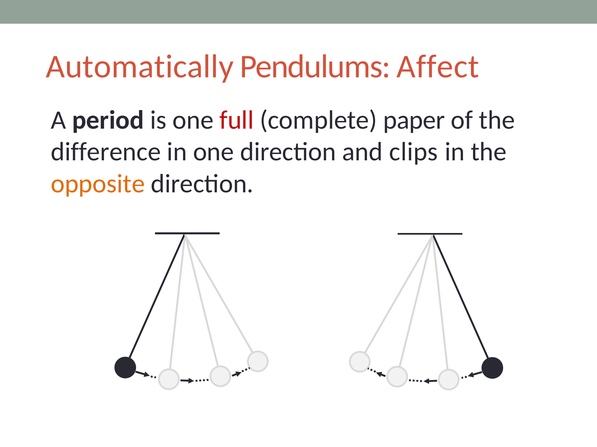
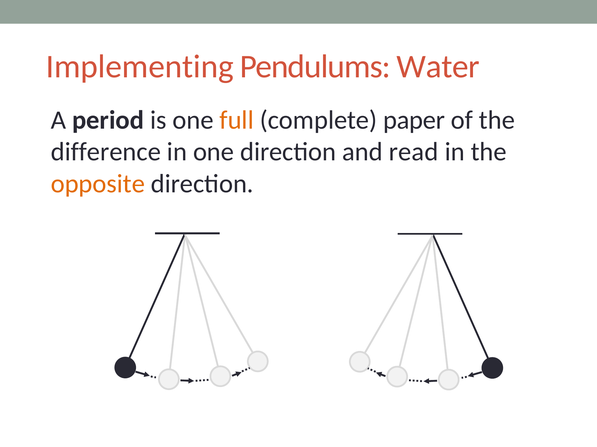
Automatically: Automatically -> Implementing (140, 67)
Affect: Affect -> Water (438, 67)
full colour: red -> orange (237, 120)
clips: clips -> read (414, 152)
